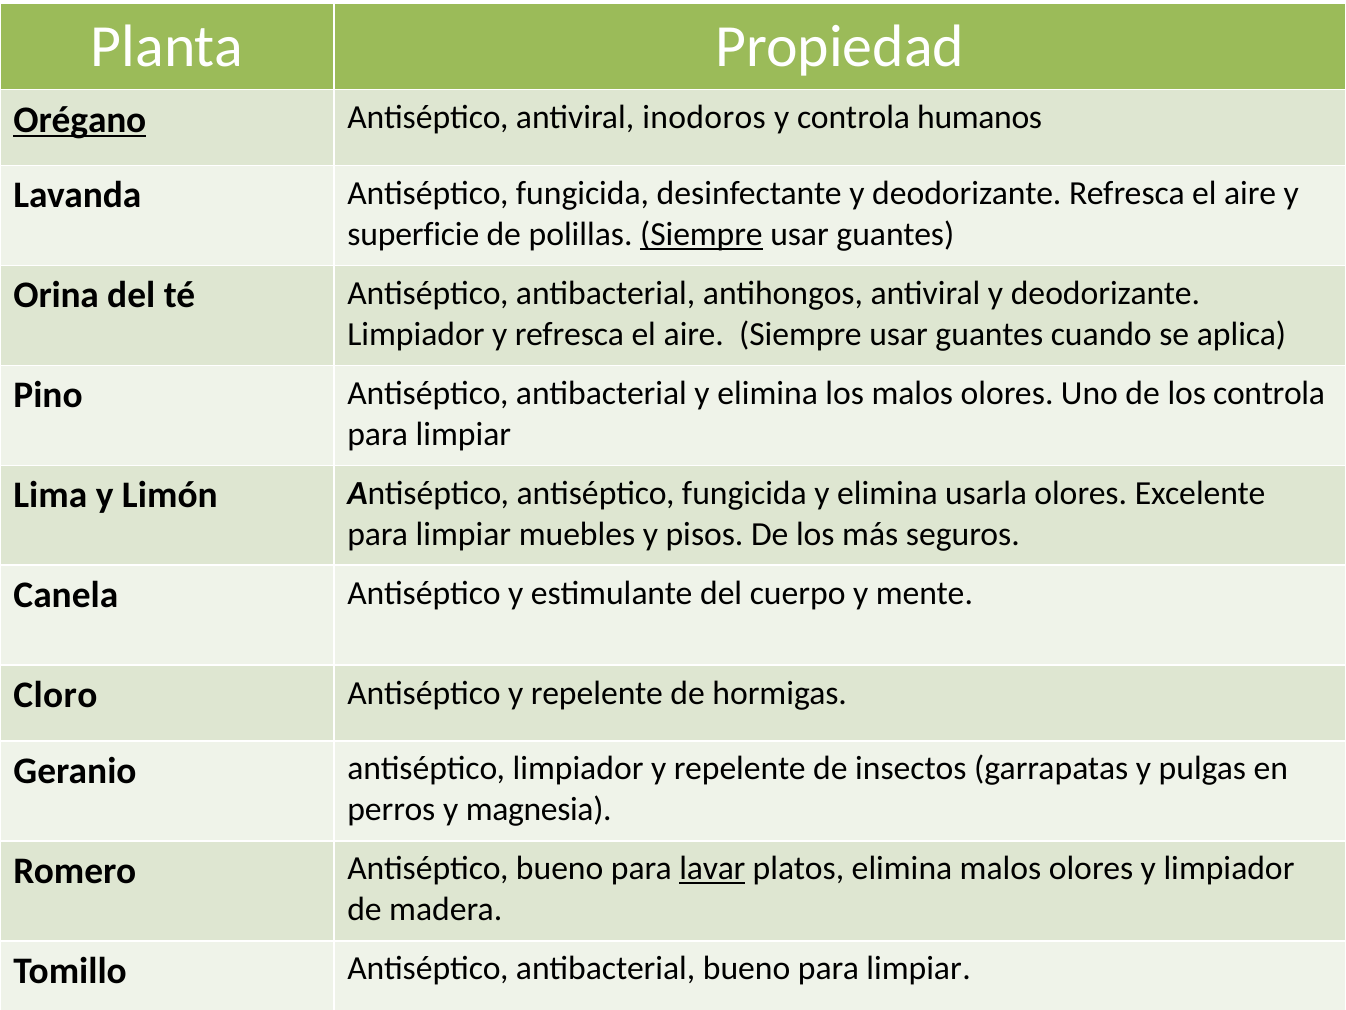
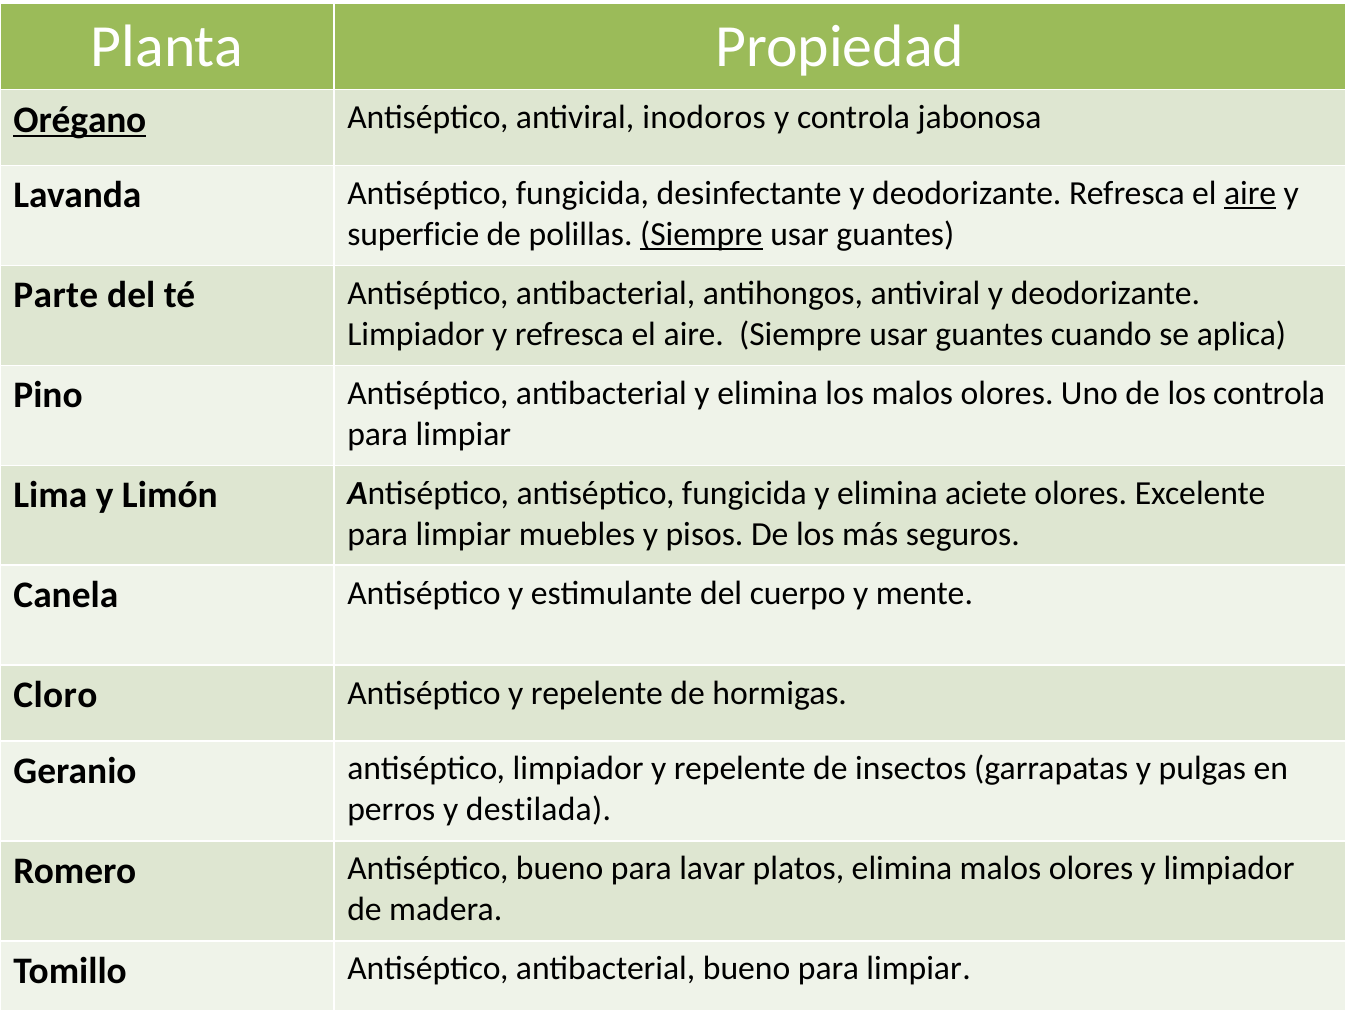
humanos: humanos -> jabonosa (980, 117)
aire underline: none -> present (1250, 193)
Orina: Orina -> Parte (56, 295)
usarla: usarla -> aciete (986, 493)
magnesia: magnesia -> destilada (538, 809)
lavar underline: present -> none (712, 868)
